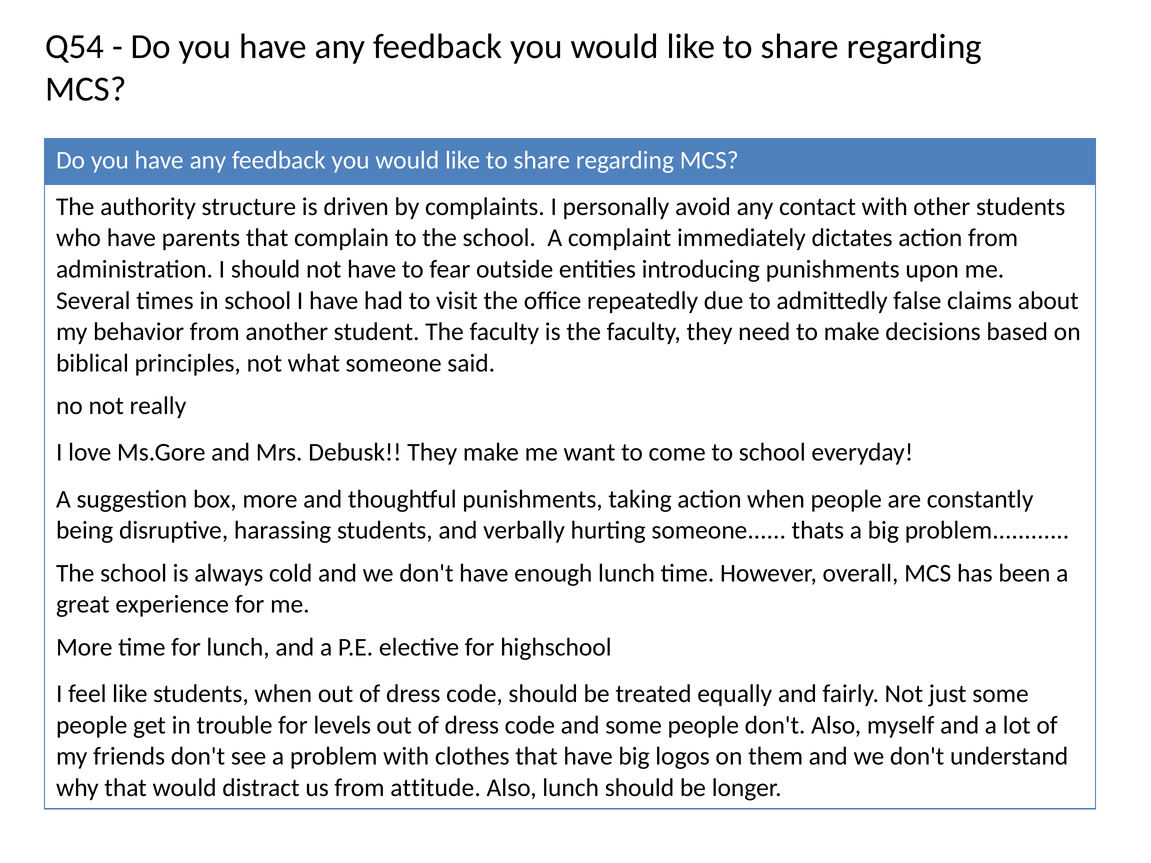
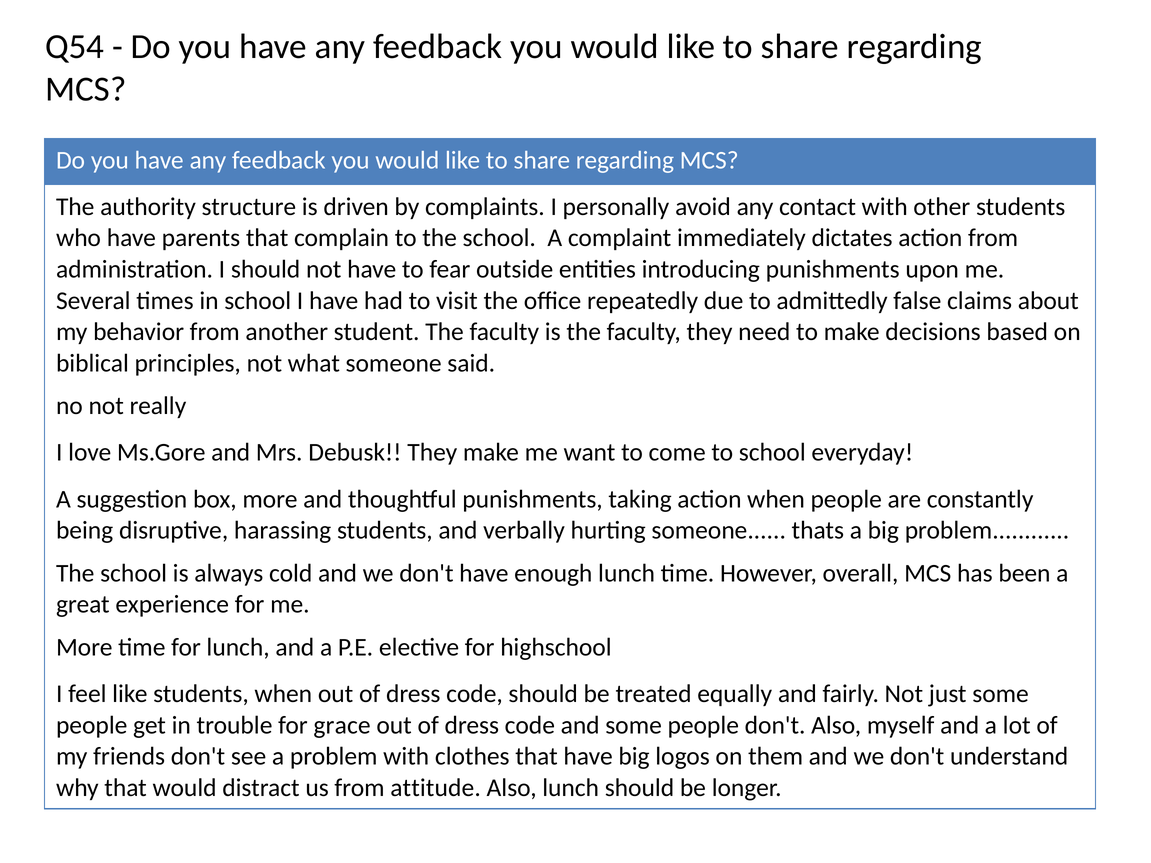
levels: levels -> grace (342, 725)
